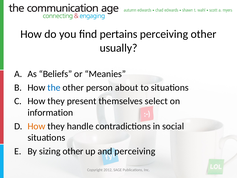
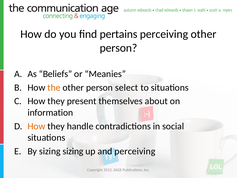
usually: usually -> person (119, 48)
the colour: blue -> orange (54, 87)
about: about -> select (127, 87)
select: select -> about (156, 101)
sizing other: other -> sizing (73, 151)
